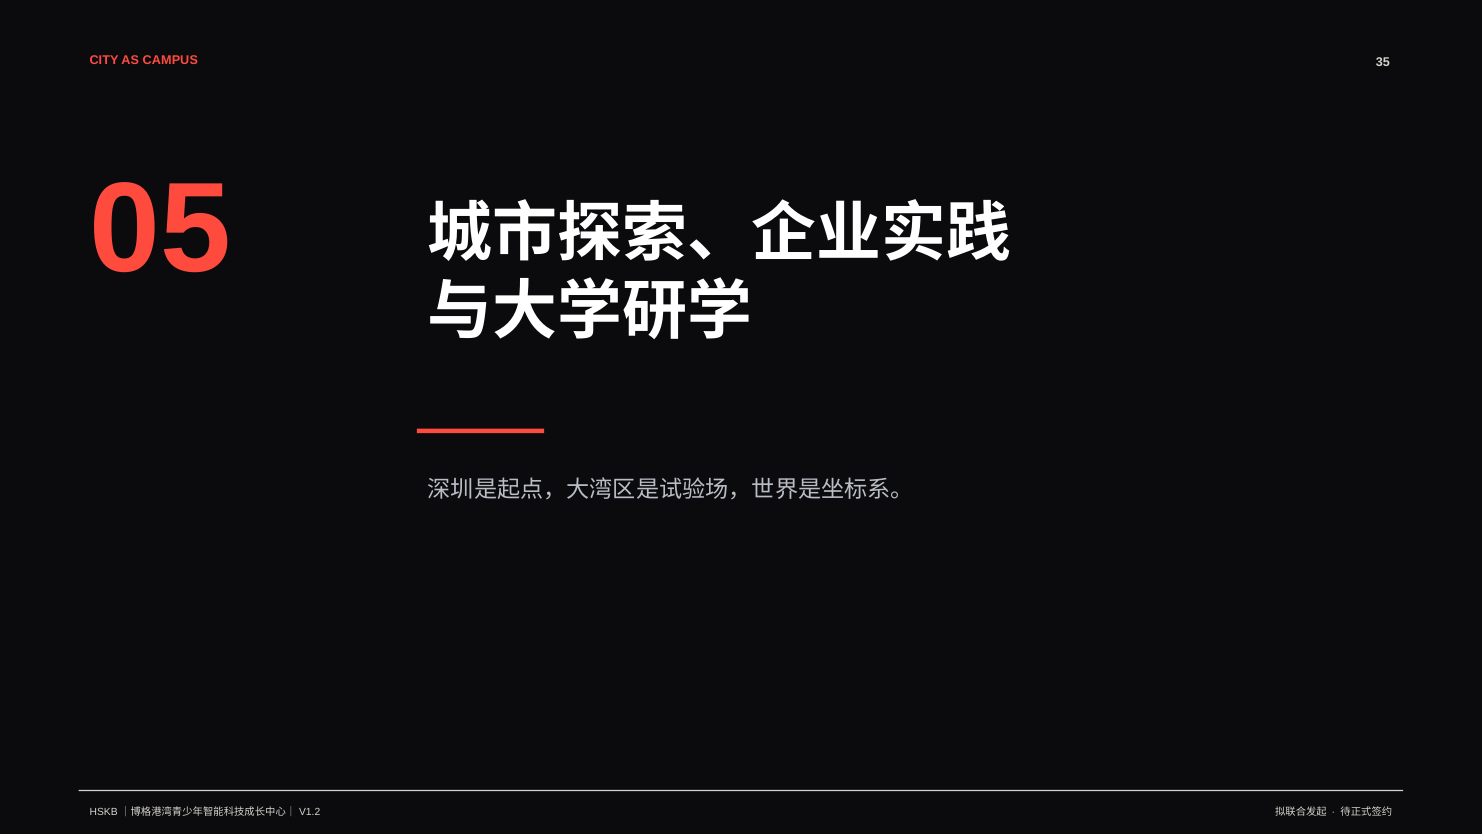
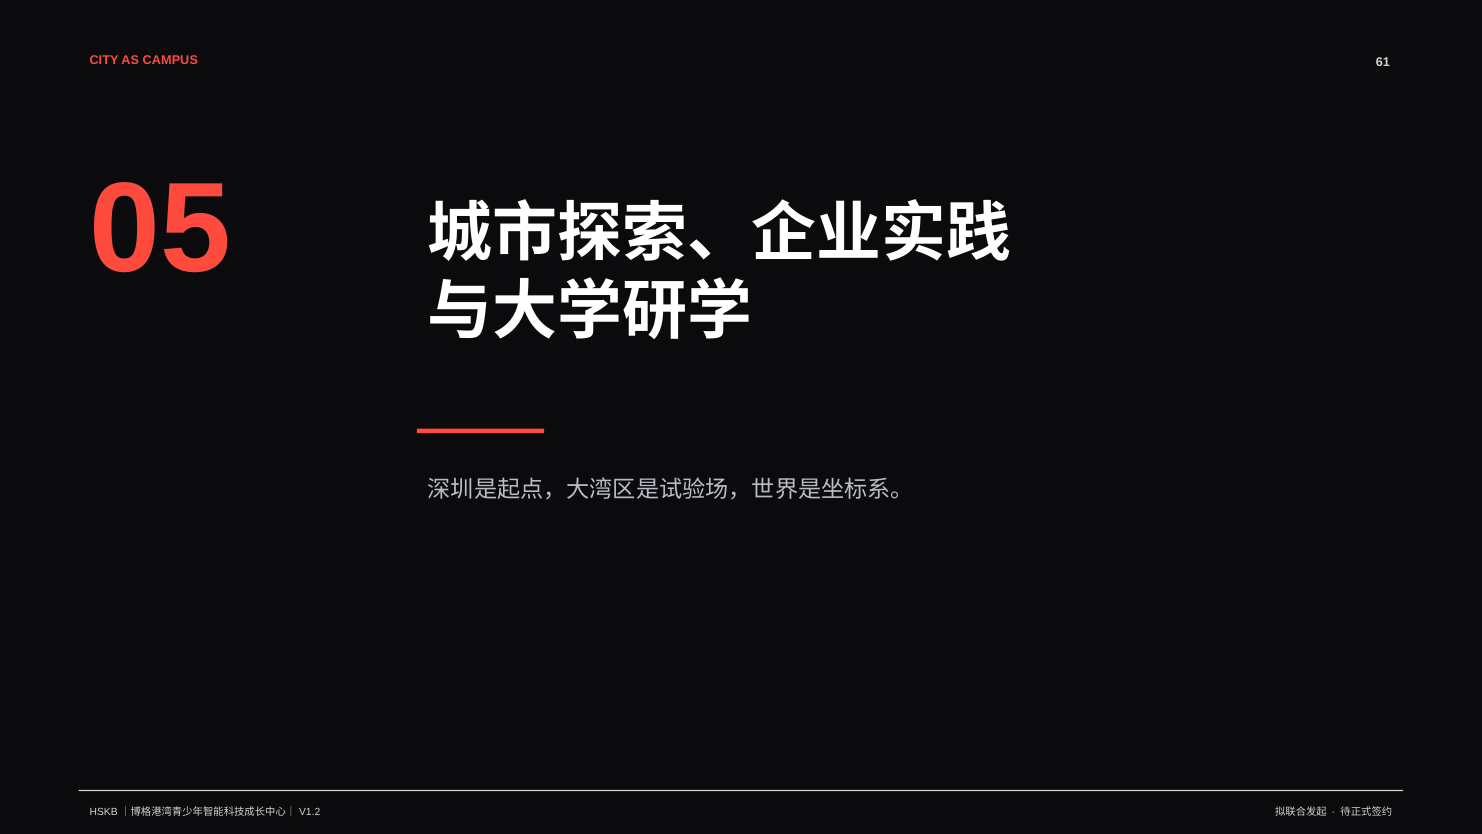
35: 35 -> 61 (1383, 63)
